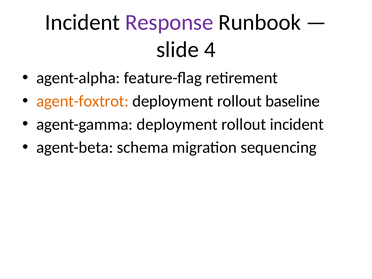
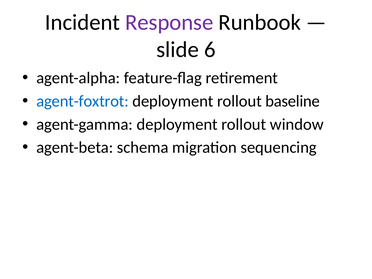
4: 4 -> 6 (210, 50)
agent-foxtrot colour: orange -> blue (82, 101)
rollout incident: incident -> window (297, 124)
